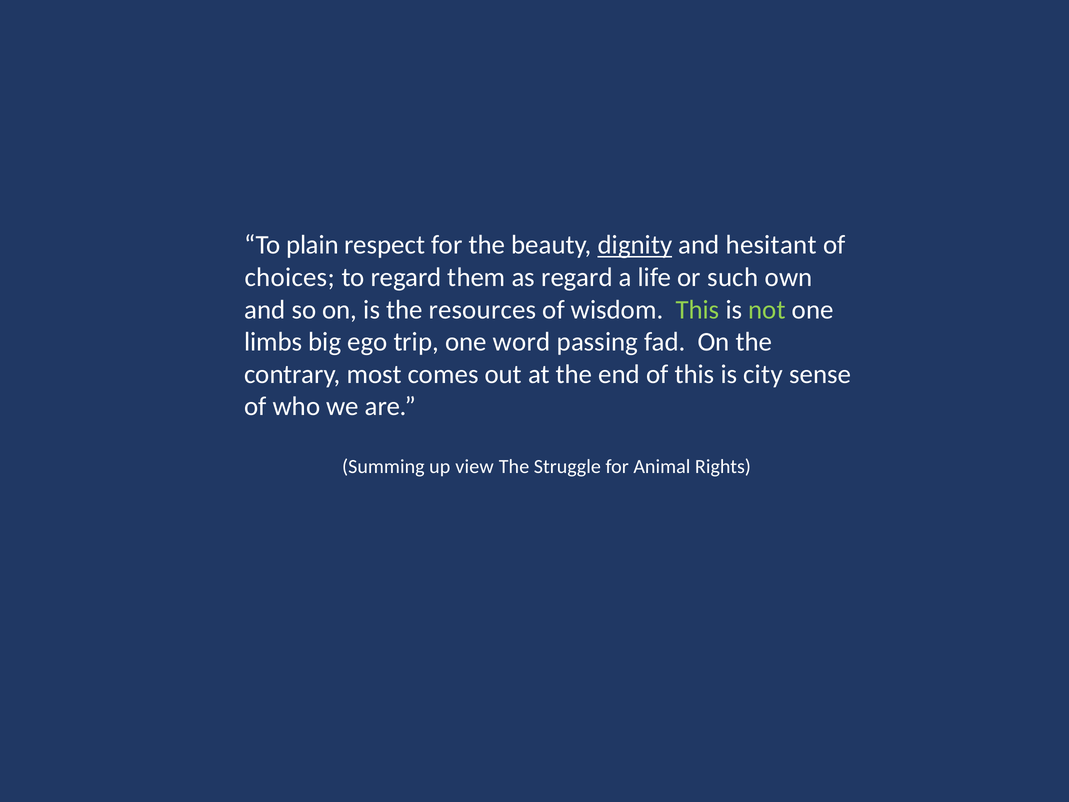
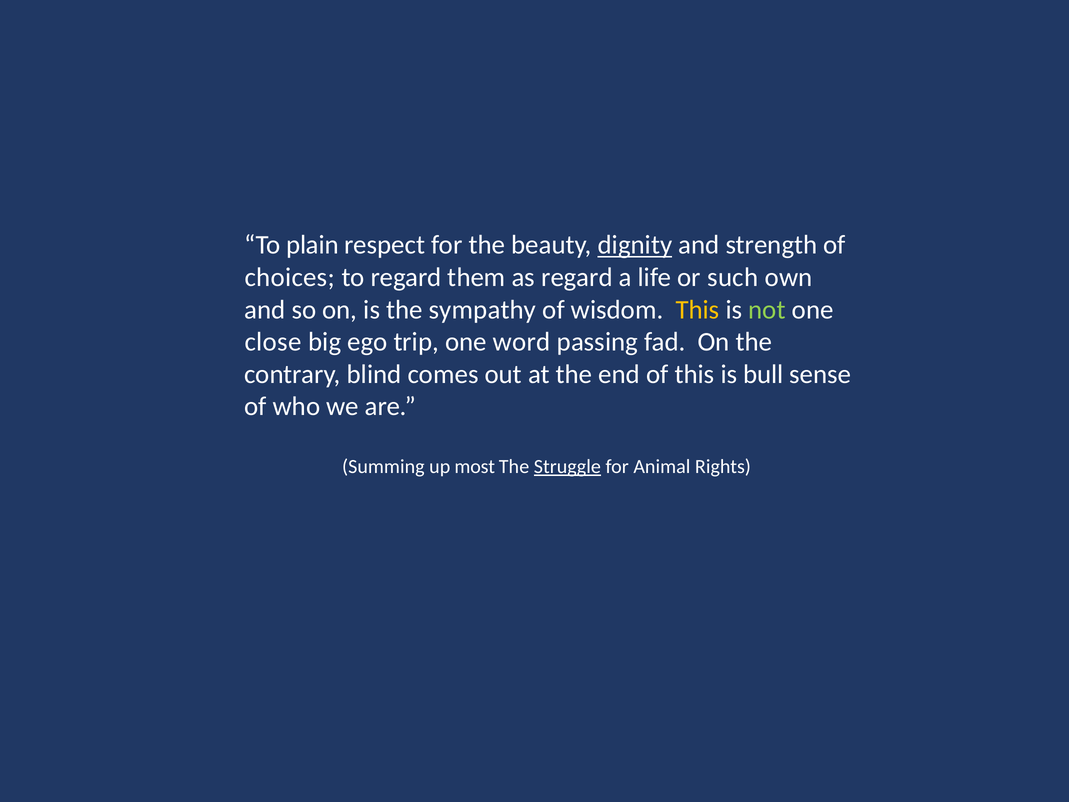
hesitant: hesitant -> strength (771, 245)
resources: resources -> sympathy (482, 310)
This colour: light green -> yellow (698, 310)
limbs: limbs -> close (273, 342)
most: most -> blind (374, 374)
city: city -> bull (763, 374)
view: view -> most (475, 466)
Struggle underline: none -> present (567, 466)
